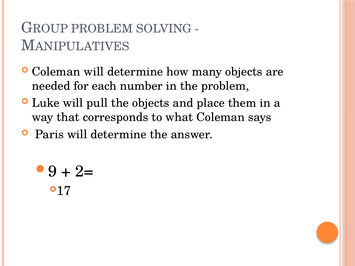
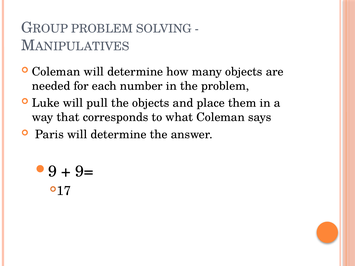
2=: 2= -> 9= (84, 172)
